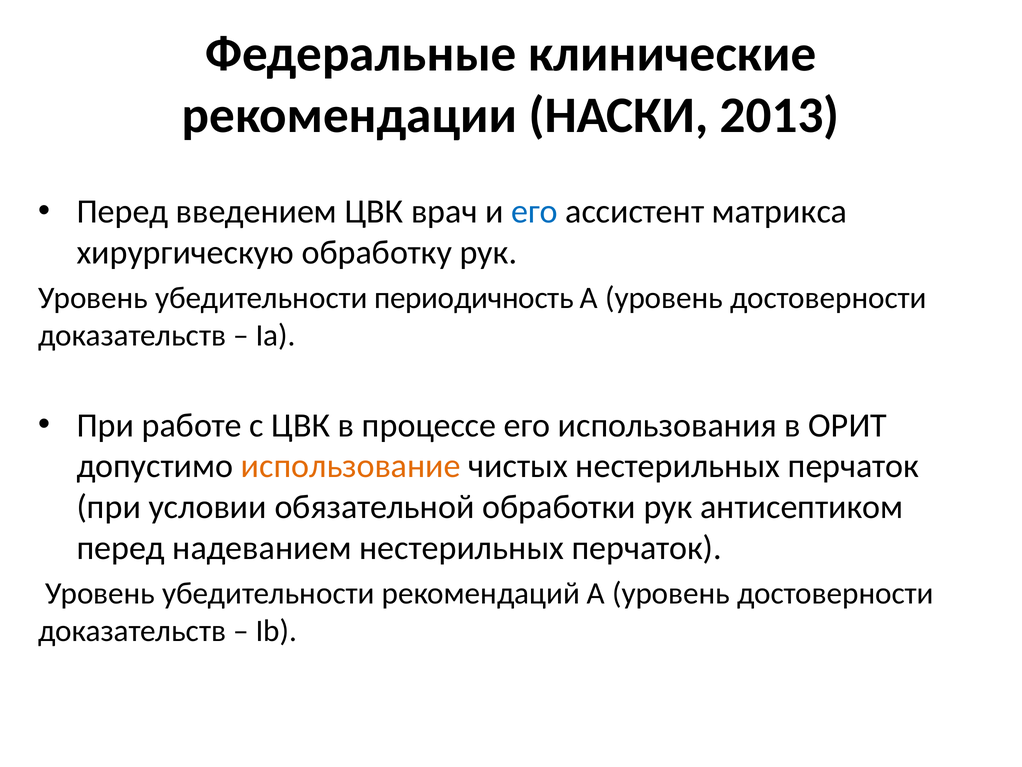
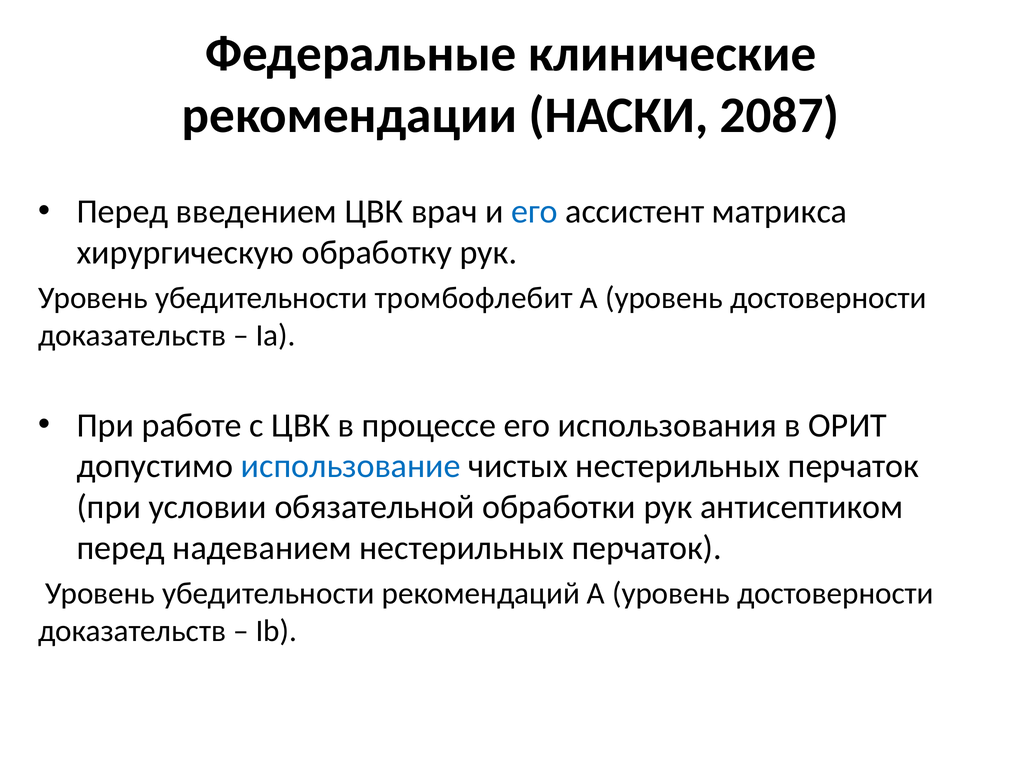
2013: 2013 -> 2087 (780, 115)
периодичность: периодичность -> тромбофлебит (474, 298)
использование colour: orange -> blue (351, 466)
